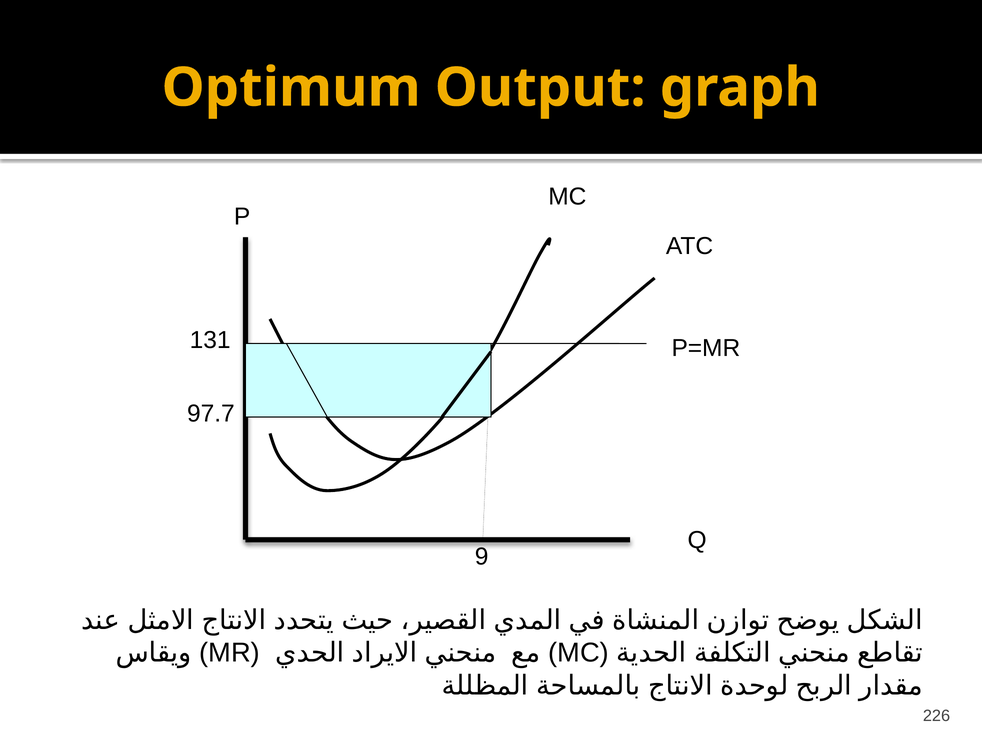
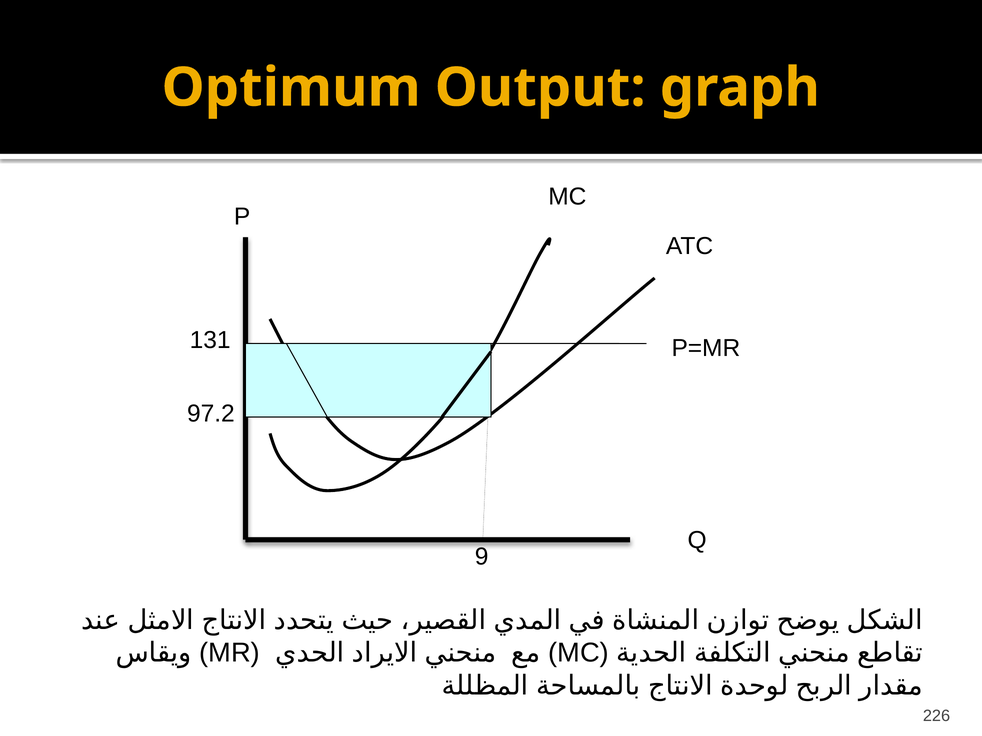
97.7: 97.7 -> 97.2 (211, 414)
